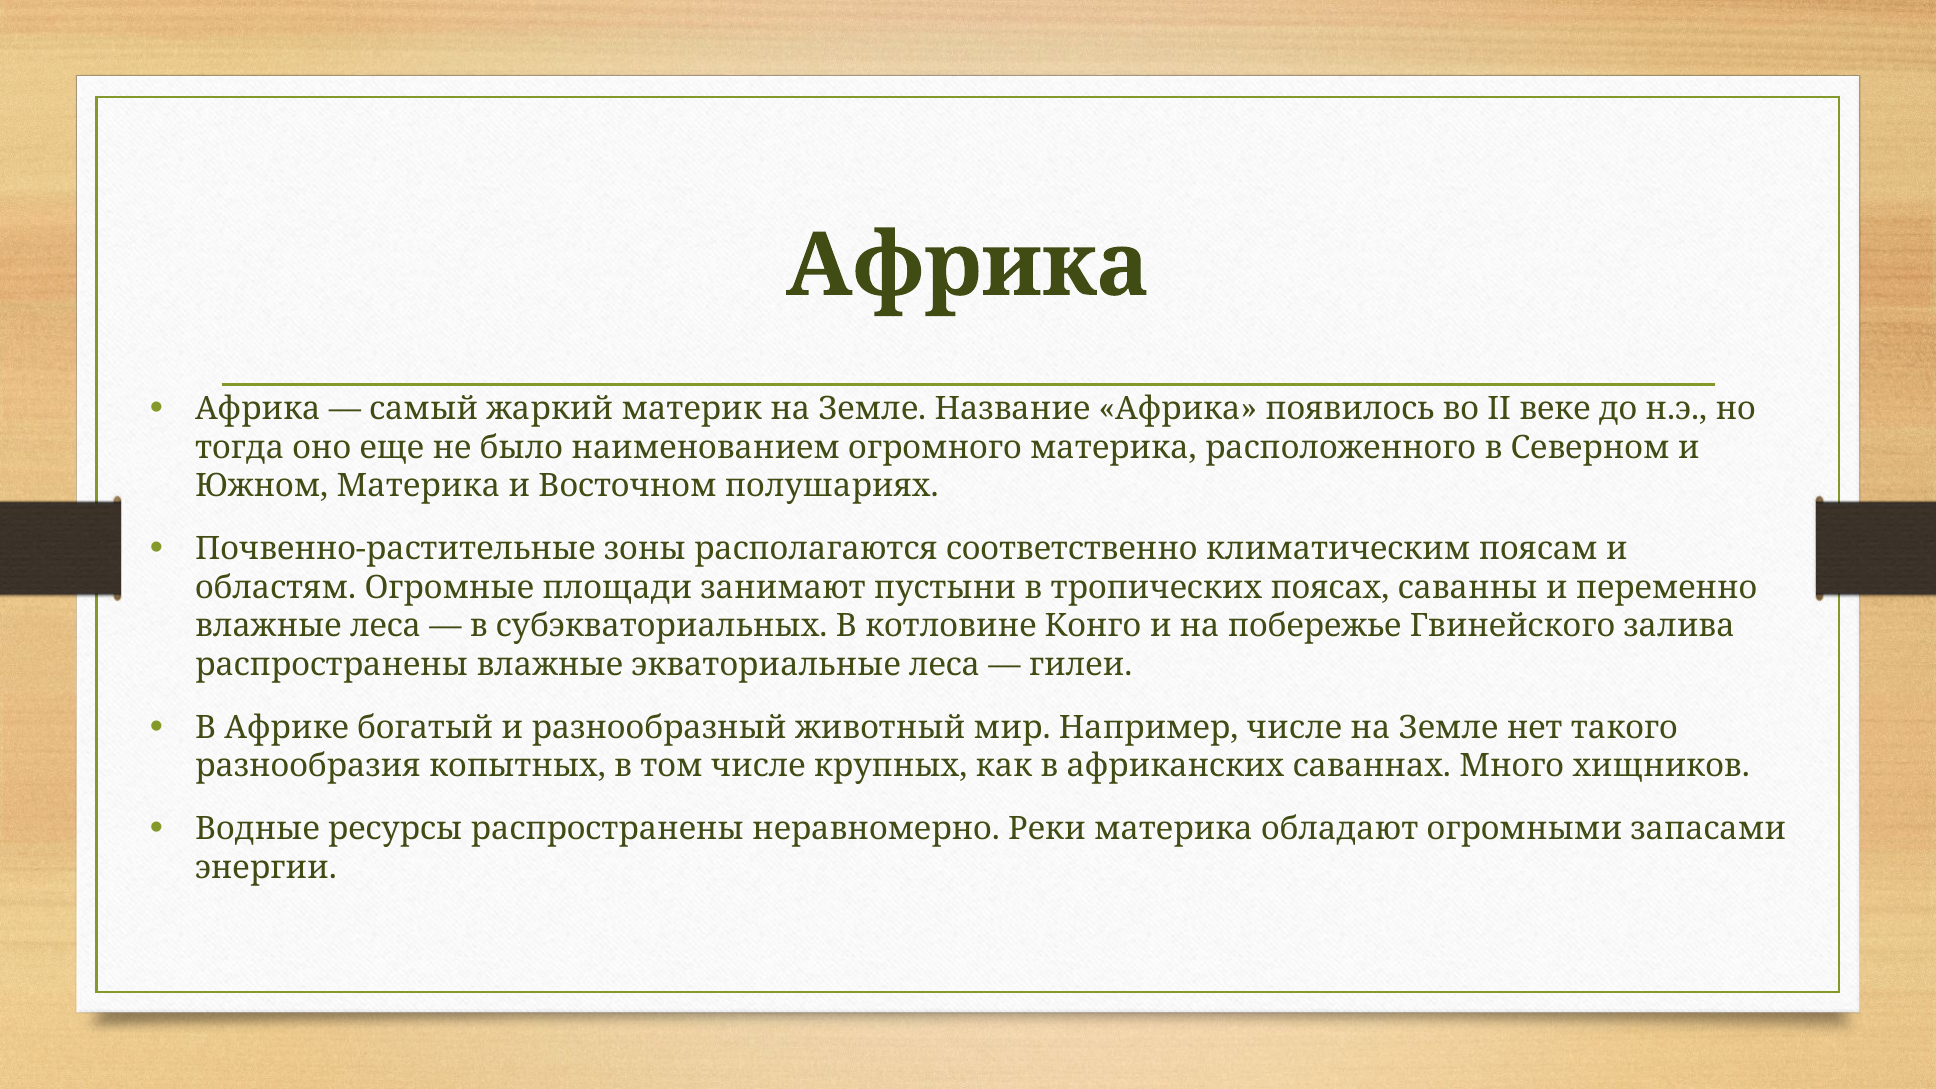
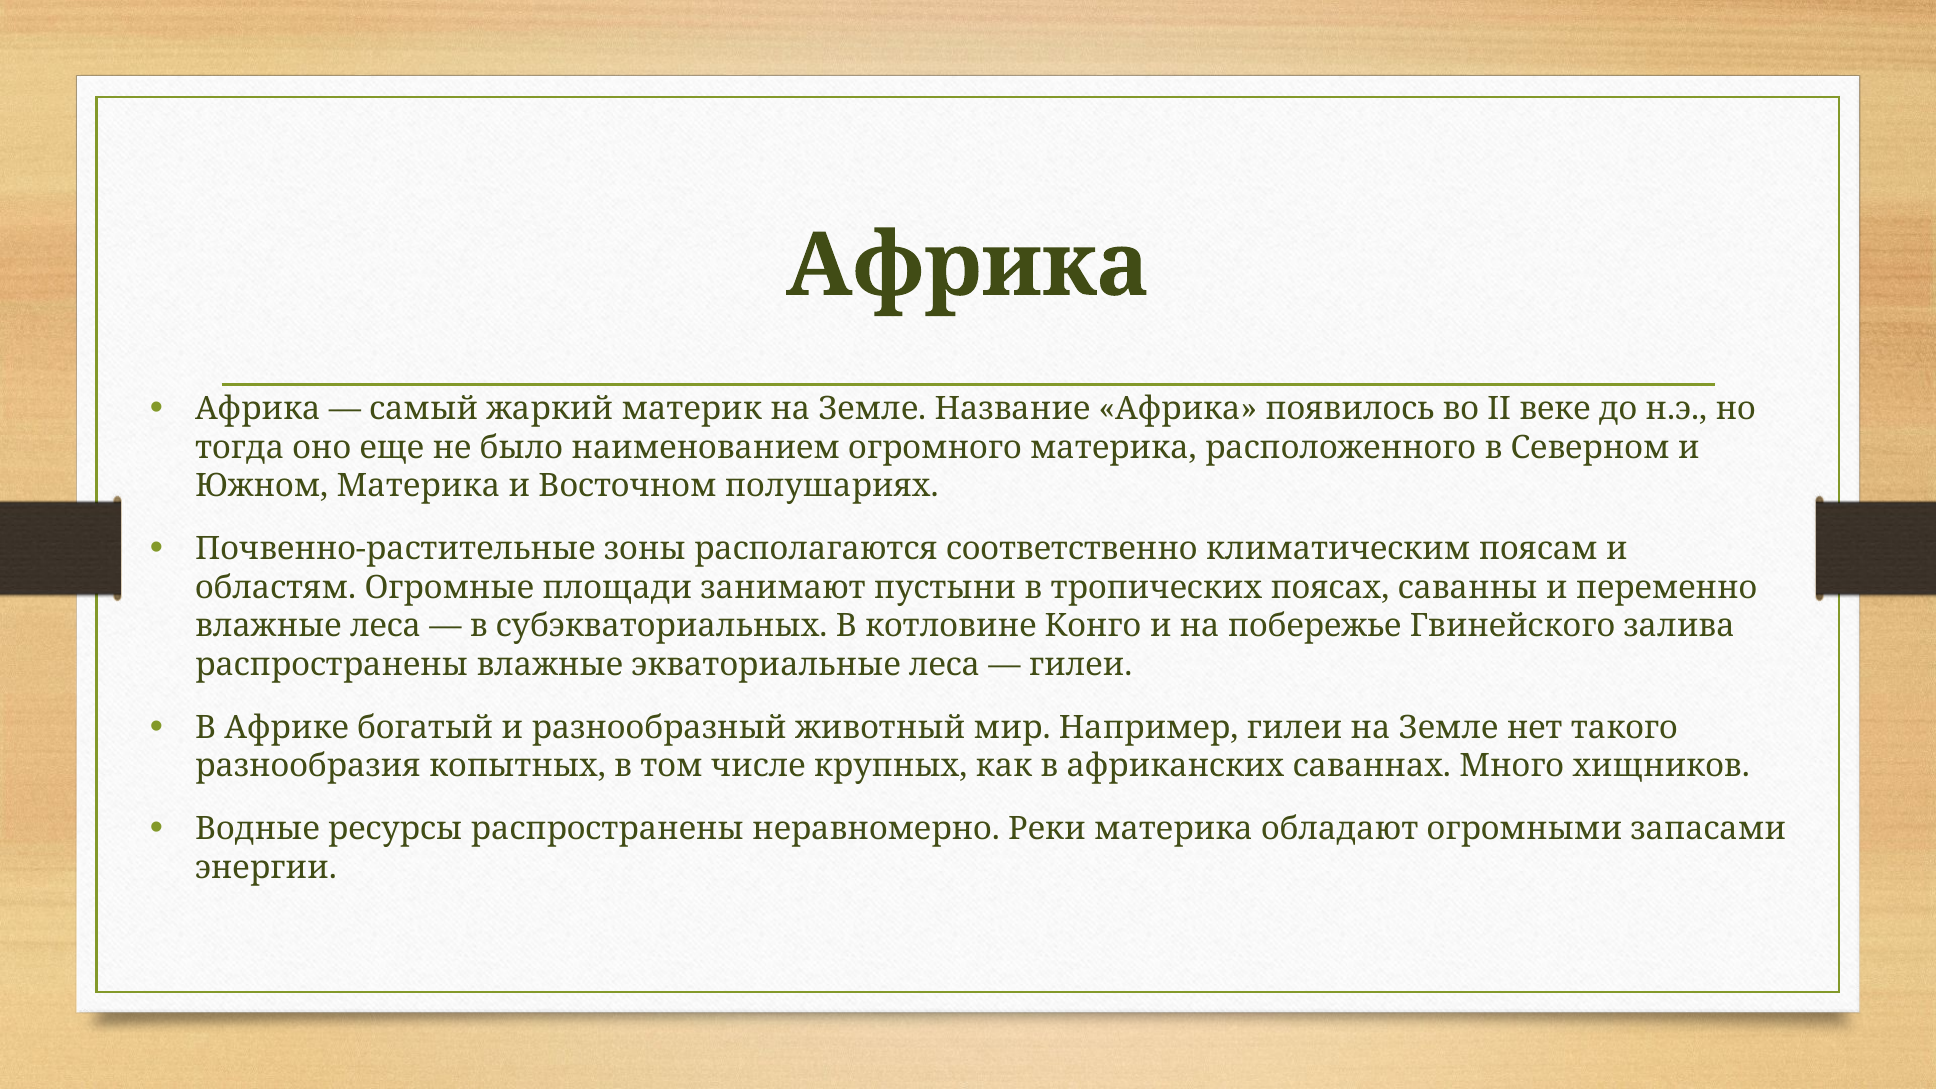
Например числе: числе -> гилеи (1295, 728)
